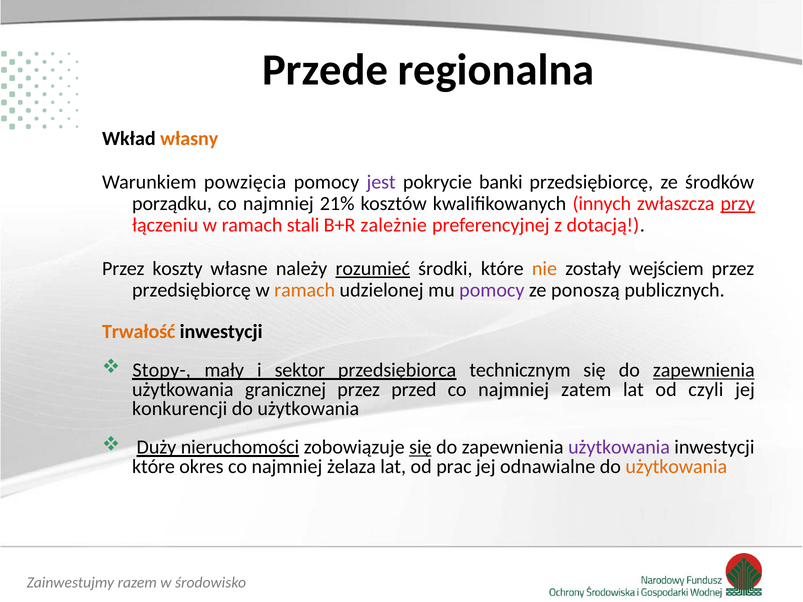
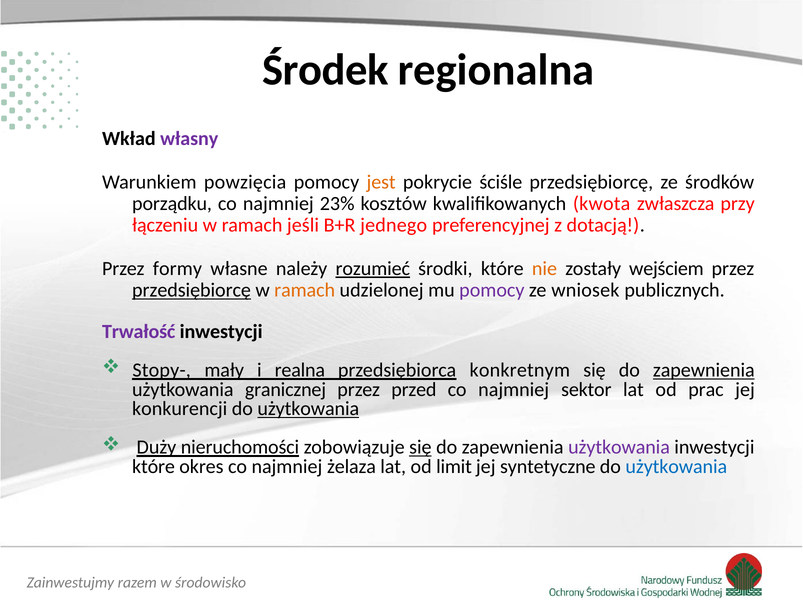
Przede: Przede -> Środek (325, 70)
własny colour: orange -> purple (189, 139)
jest colour: purple -> orange (381, 182)
banki: banki -> ściśle (501, 182)
21%: 21% -> 23% (337, 204)
innych: innych -> kwota (602, 204)
przy underline: present -> none (738, 204)
stali: stali -> jeśli (303, 225)
zależnie: zależnie -> jednego (394, 225)
koszty: koszty -> formy (177, 269)
przedsiębiorcę underline: none -> present (192, 290)
ponoszą: ponoszą -> wniosek (585, 290)
Trwałość colour: orange -> purple (139, 332)
sektor: sektor -> realna (300, 370)
technicznym: technicznym -> konkretnym (520, 370)
zatem: zatem -> sektor (586, 390)
czyli: czyli -> prac (706, 390)
użytkowania underline: none -> present (308, 409)
prac: prac -> limit (454, 467)
odnawialne: odnawialne -> syntetyczne (548, 467)
użytkowania colour: orange -> blue (676, 467)
